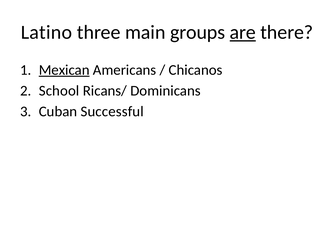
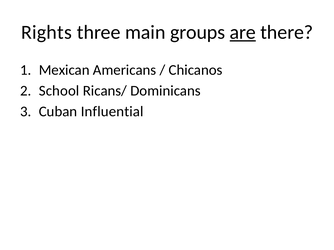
Latino: Latino -> Rights (46, 32)
Mexican underline: present -> none (64, 70)
Successful: Successful -> Influential (112, 112)
